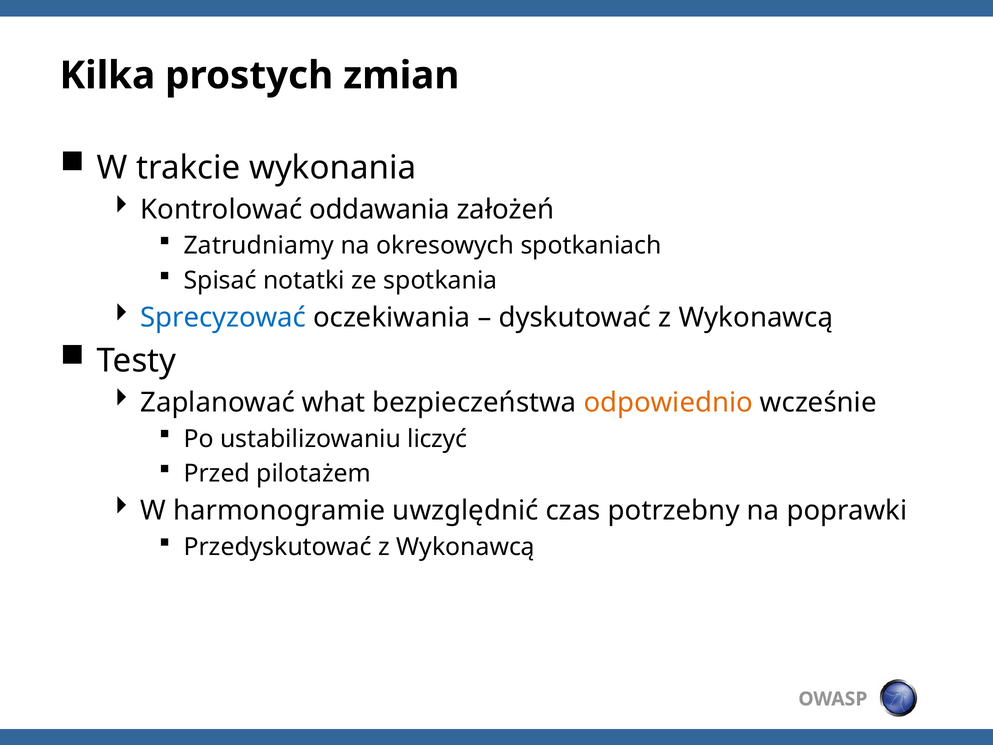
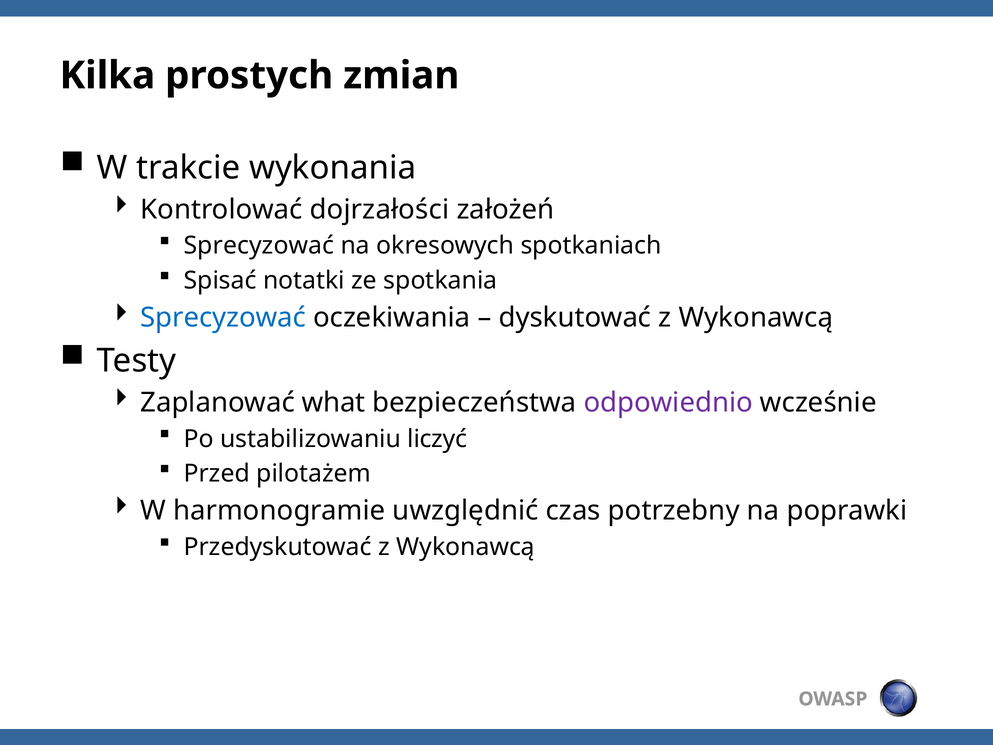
oddawania: oddawania -> dojrzałości (379, 209)
Zatrudniamy: Zatrudniamy -> Sprecyzować (259, 246)
odpowiednio colour: orange -> purple (668, 402)
